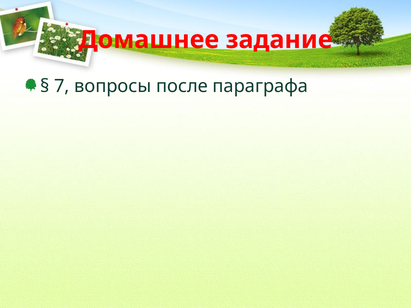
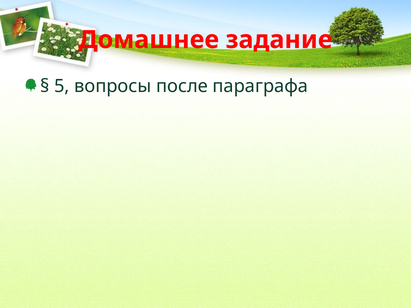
7: 7 -> 5 (62, 86)
